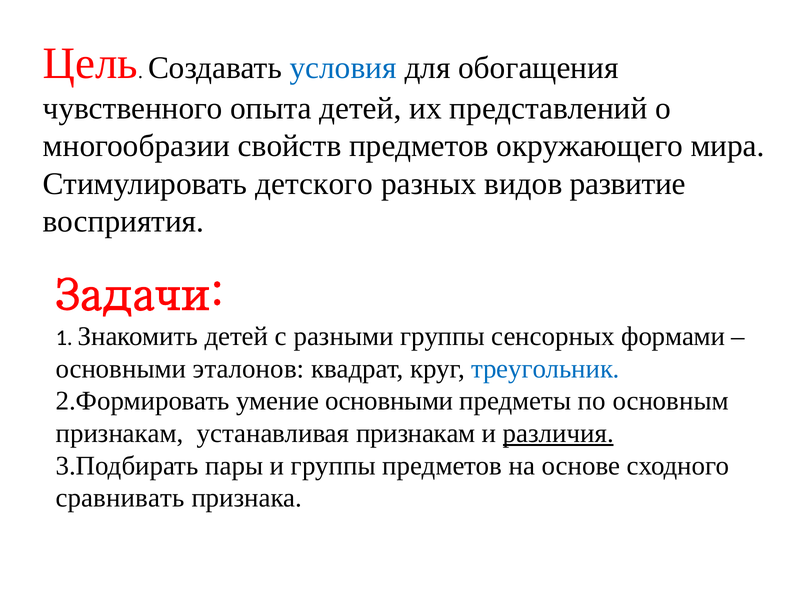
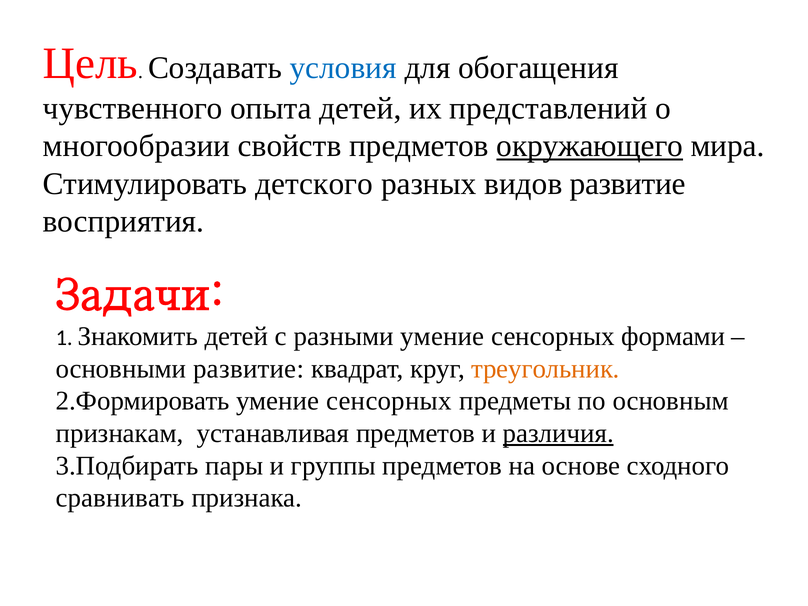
окружающего underline: none -> present (590, 146)
разными группы: группы -> умение (442, 336)
основными эталонов: эталонов -> развитие (249, 369)
треугольник colour: blue -> orange (546, 369)
2.Формировать умение основными: основными -> сенсорных (389, 401)
устанавливая признакам: признакам -> предметов (416, 433)
